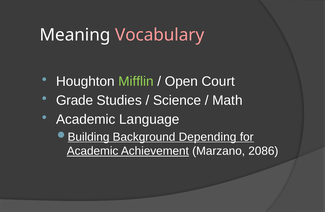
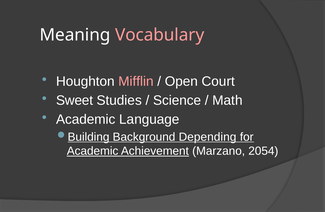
Mifflin colour: light green -> pink (136, 81)
Grade: Grade -> Sweet (75, 100)
2086: 2086 -> 2054 (263, 150)
